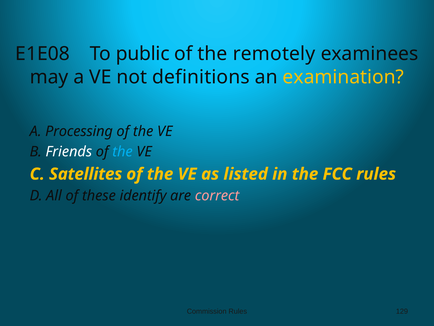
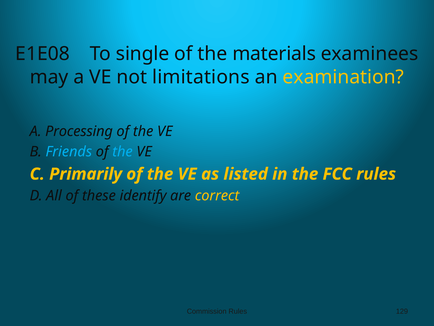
public: public -> single (143, 54)
remotely: remotely -> materials (274, 54)
definitions: definitions -> limitations (201, 77)
Friends colour: white -> light blue (69, 151)
Satellites: Satellites -> Primarily (86, 174)
correct colour: pink -> yellow (217, 195)
